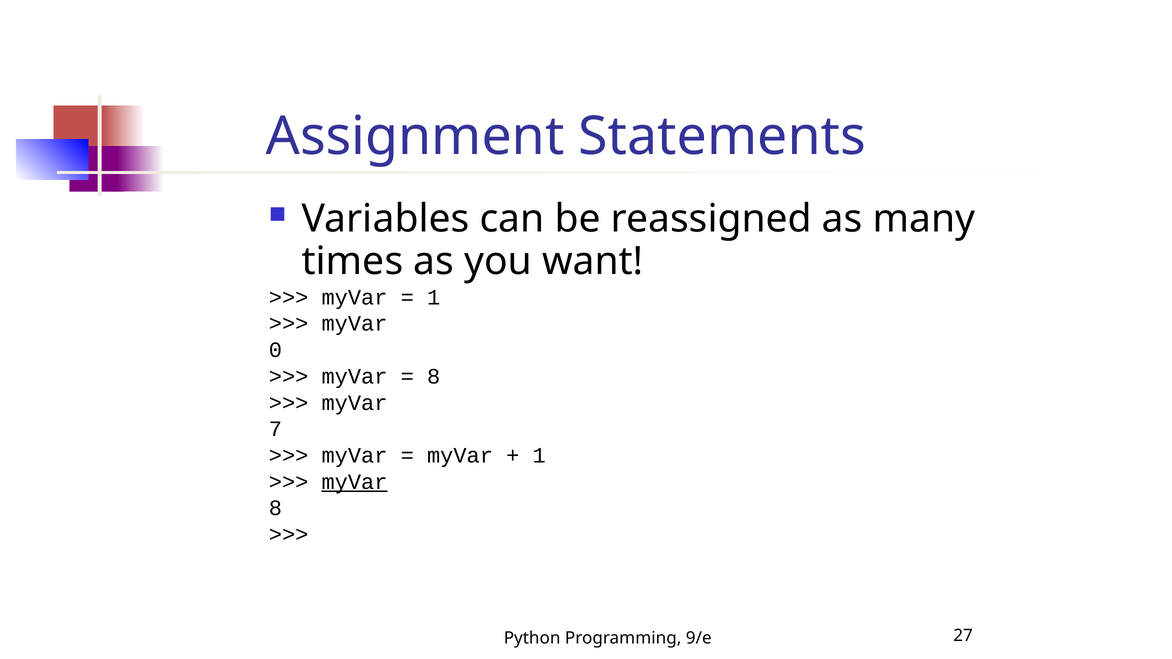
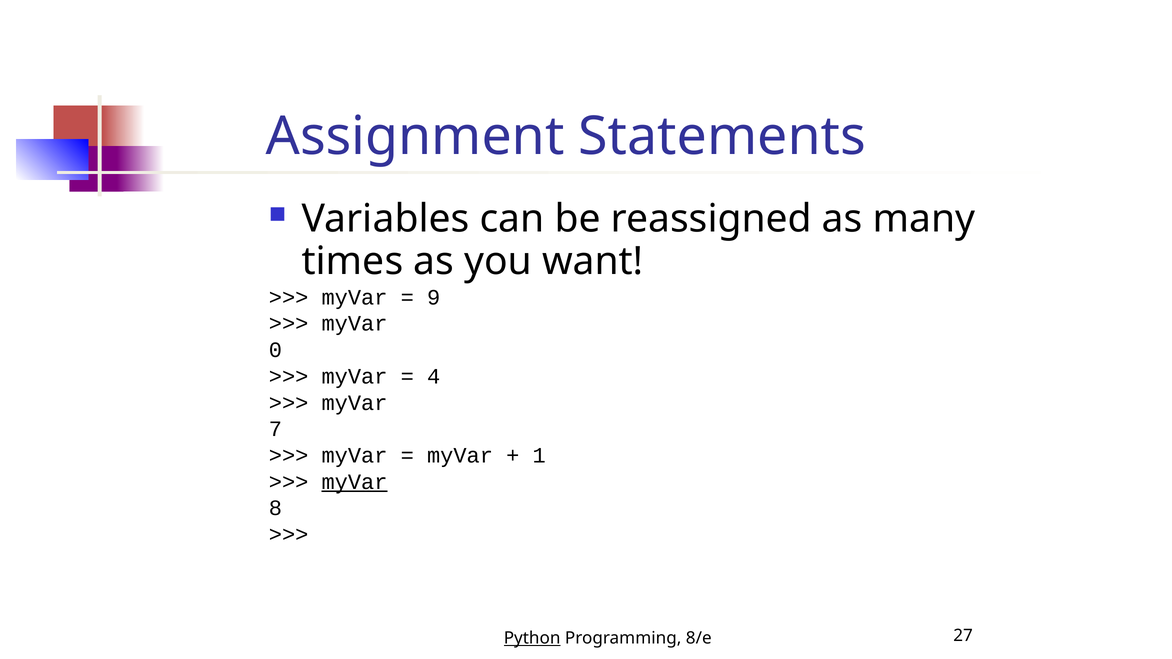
1: 1 -> 9 (434, 297)
8: 8 -> 4 (434, 377)
Python underline: none -> present (532, 638)
9/e: 9/e -> 8/e (699, 638)
